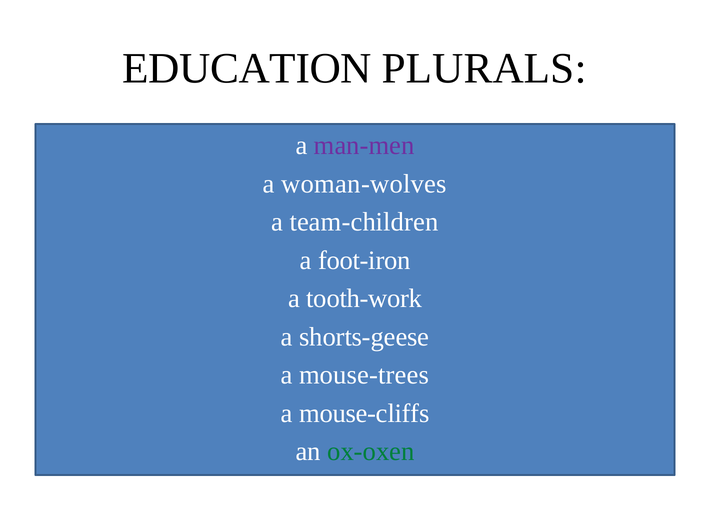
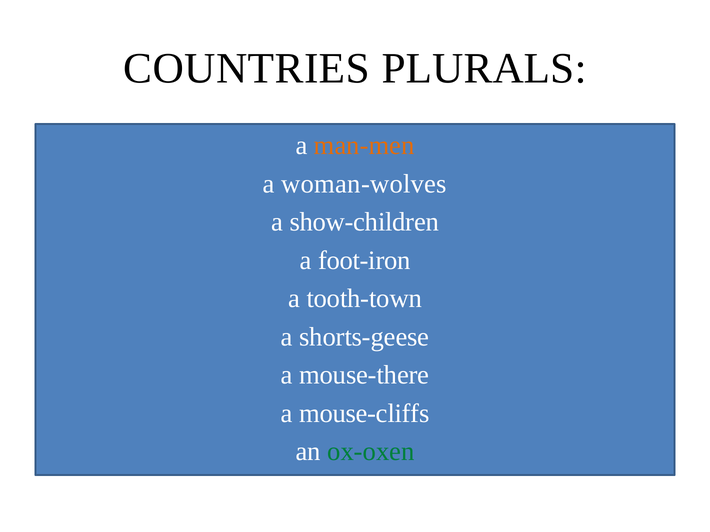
EDUCATION: EDUCATION -> COUNTRIES (247, 69)
man-men colour: purple -> orange (364, 146)
team-children: team-children -> show-children (364, 222)
tooth-work: tooth-work -> tooth-town (364, 299)
mouse-trees: mouse-trees -> mouse-there (364, 375)
